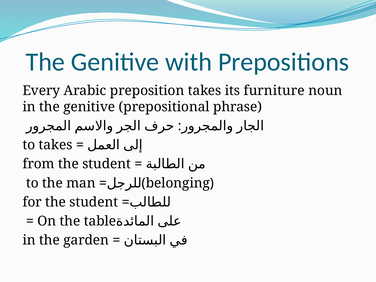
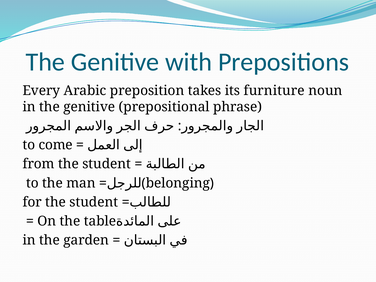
to takes: takes -> come (56, 145)
